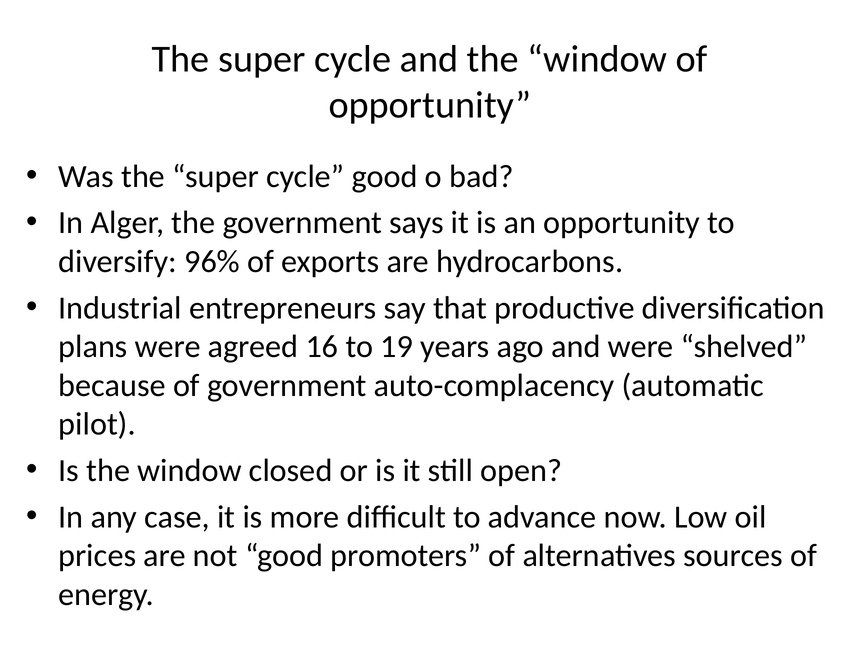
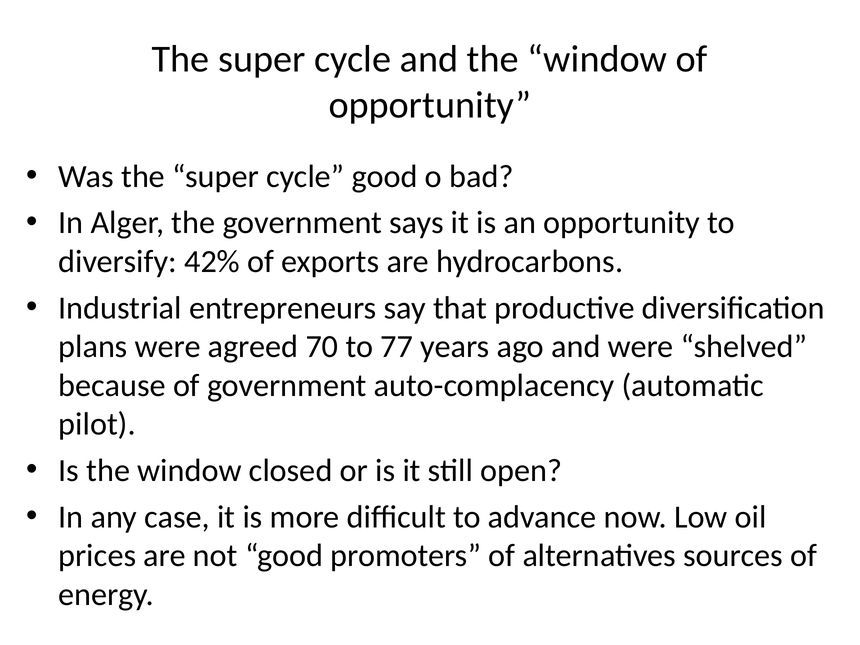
96%: 96% -> 42% (212, 262)
16: 16 -> 70 (322, 347)
19: 19 -> 77 (397, 347)
